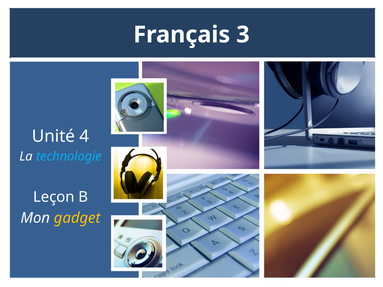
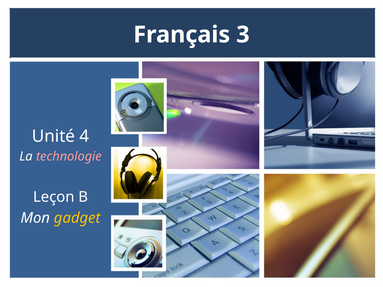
technologie colour: light blue -> pink (69, 157)
